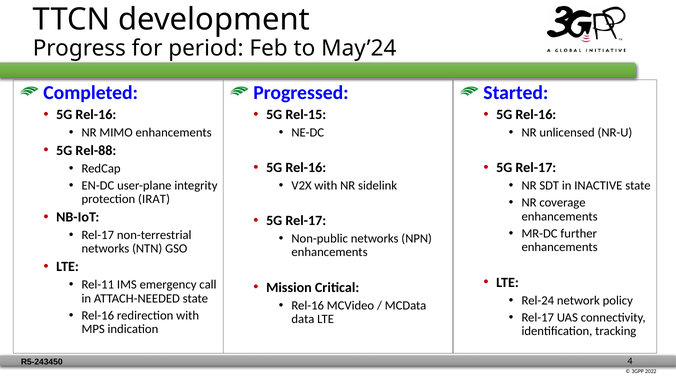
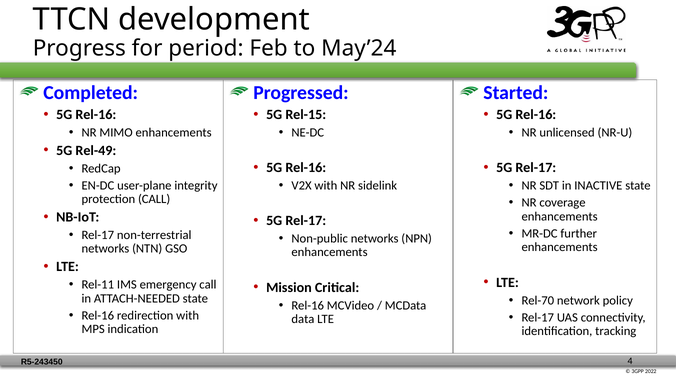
Rel-88: Rel-88 -> Rel-49 (96, 150)
protection IRAT: IRAT -> CALL (154, 199)
Rel-24: Rel-24 -> Rel-70 (538, 301)
